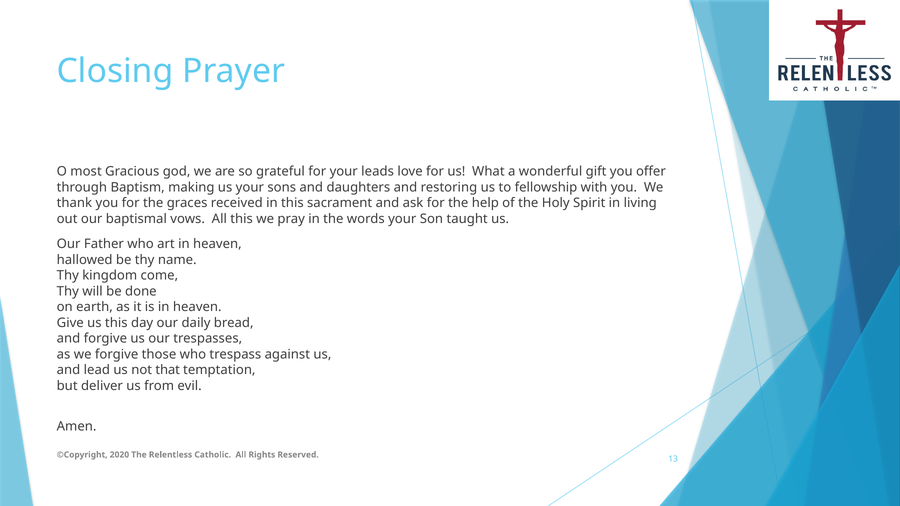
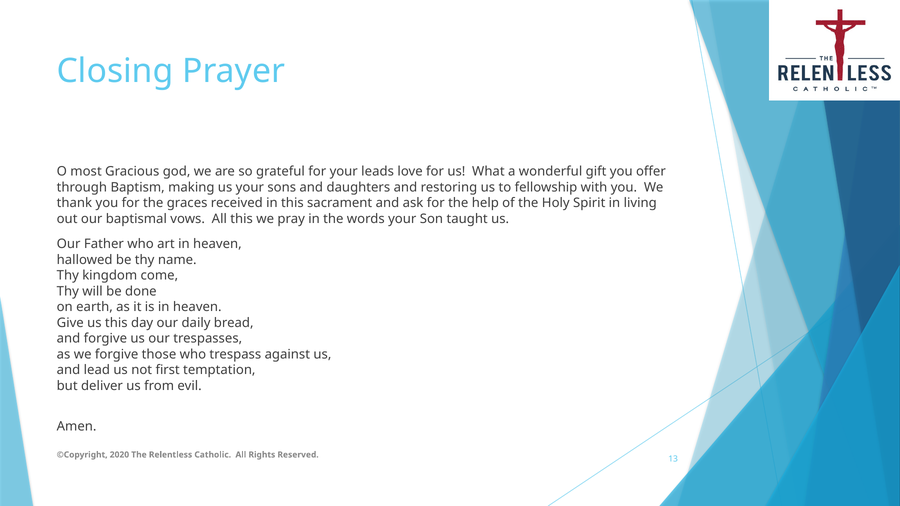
that: that -> first (168, 370)
